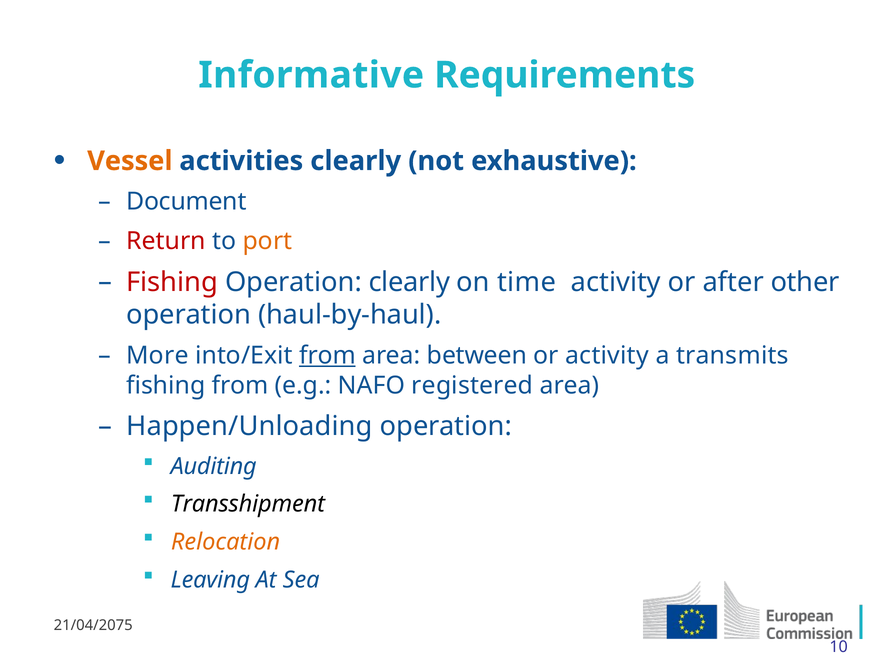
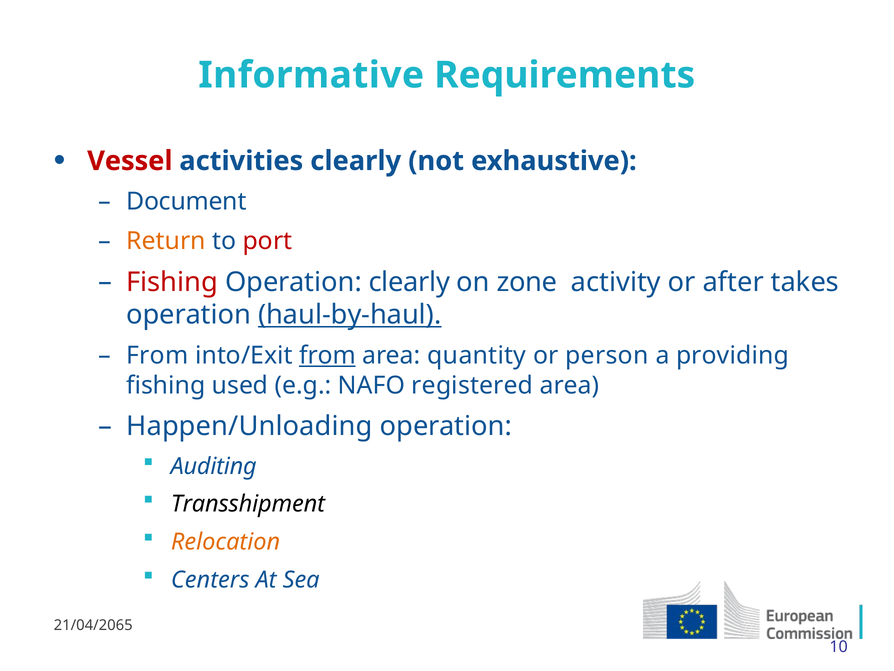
Vessel colour: orange -> red (130, 161)
Return colour: red -> orange (166, 241)
port colour: orange -> red (267, 241)
time: time -> zone (527, 282)
other: other -> takes (805, 282)
haul-by-haul underline: none -> present (350, 315)
More: More -> From (157, 355)
between: between -> quantity (477, 355)
or activity: activity -> person (607, 355)
transmits: transmits -> providing (732, 355)
fishing from: from -> used (240, 385)
Leaving: Leaving -> Centers (210, 579)
21/04/2075: 21/04/2075 -> 21/04/2065 (93, 625)
